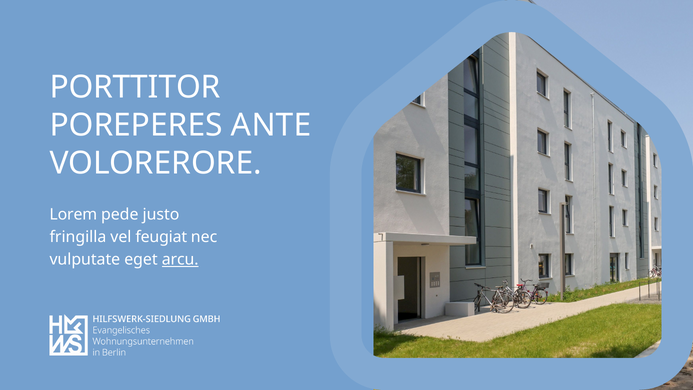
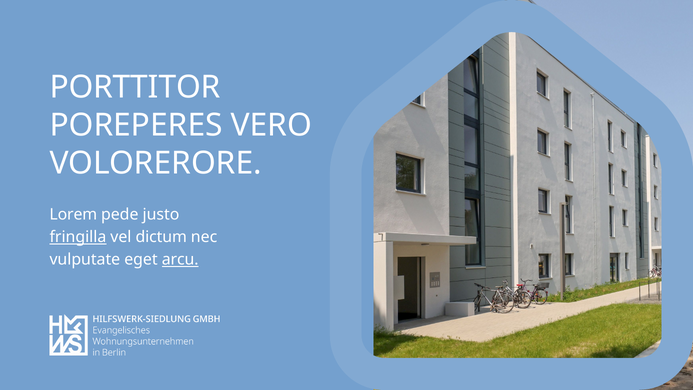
ANTE: ANTE -> VERO (271, 125)
fringilla underline: none -> present (78, 237)
feugiat: feugiat -> dictum (161, 237)
